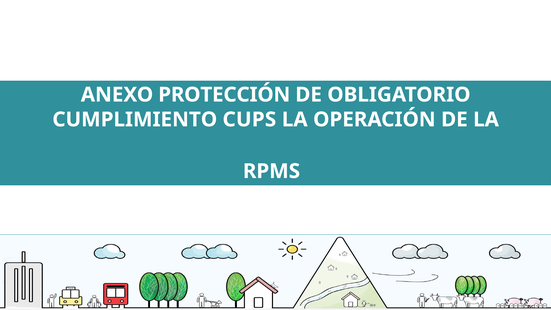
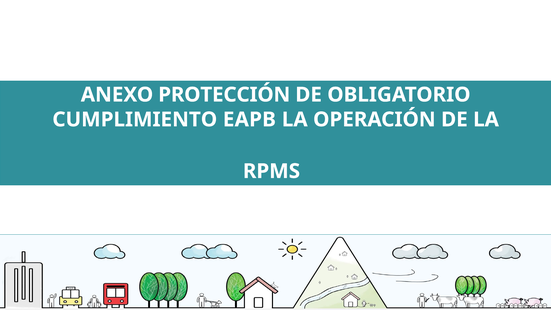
CUPS: CUPS -> EAPB (249, 119)
